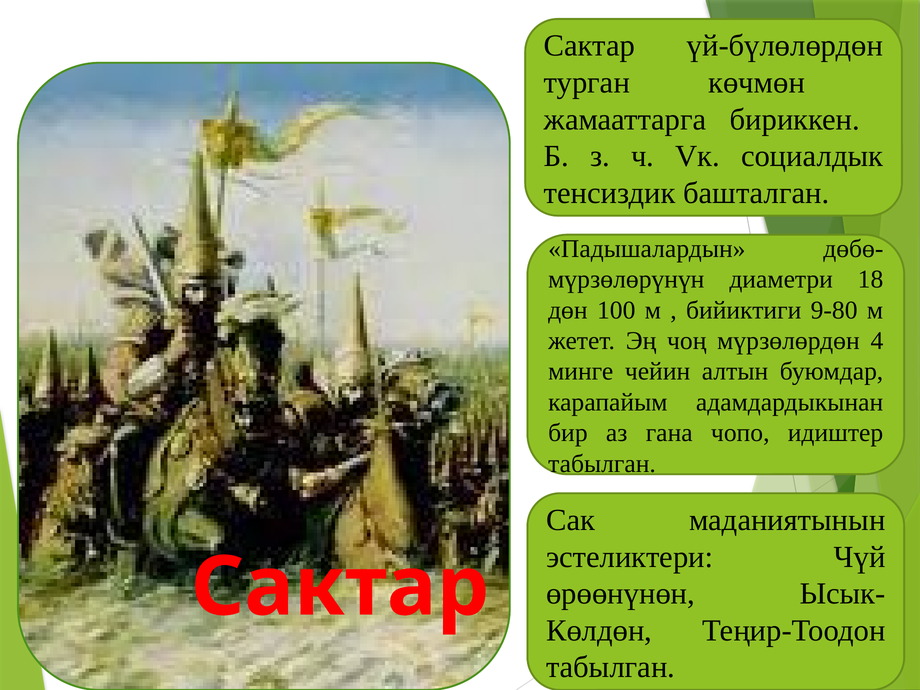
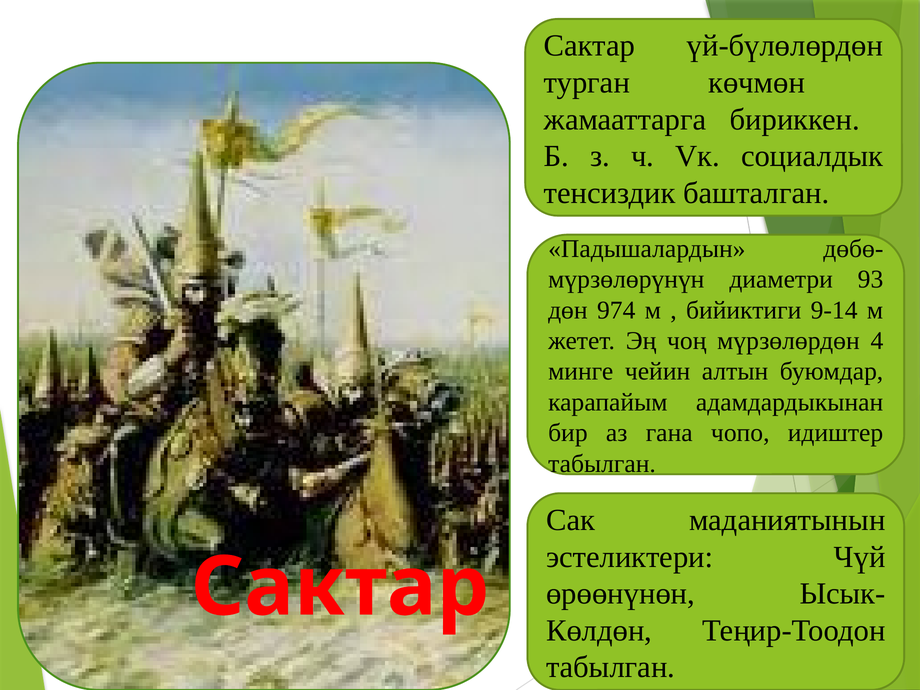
18: 18 -> 93 (871, 280)
100: 100 -> 974 (616, 310)
9-80: 9-80 -> 9-14 (834, 310)
